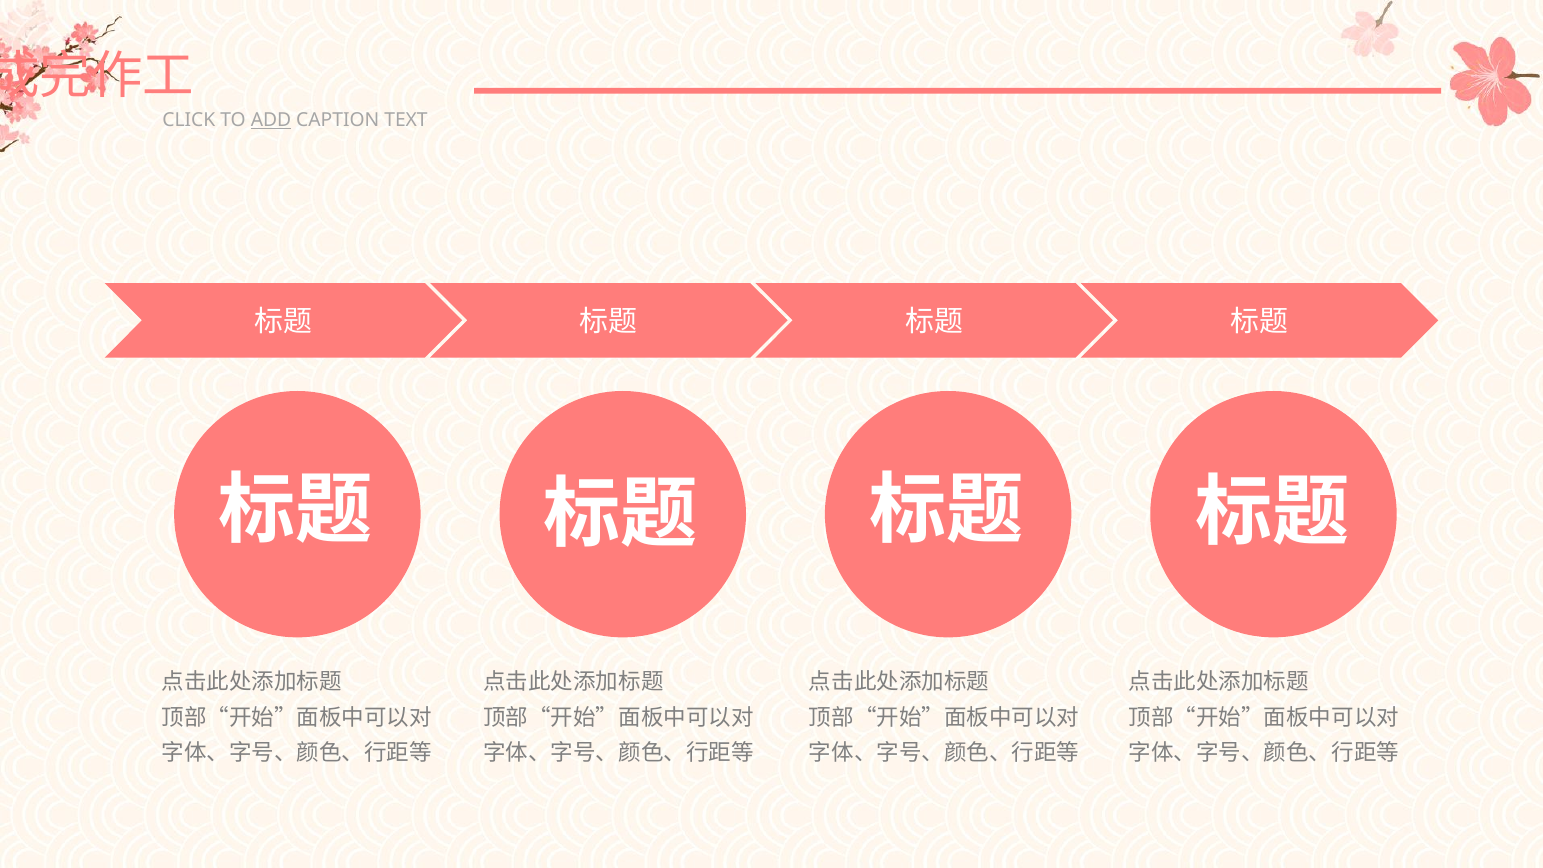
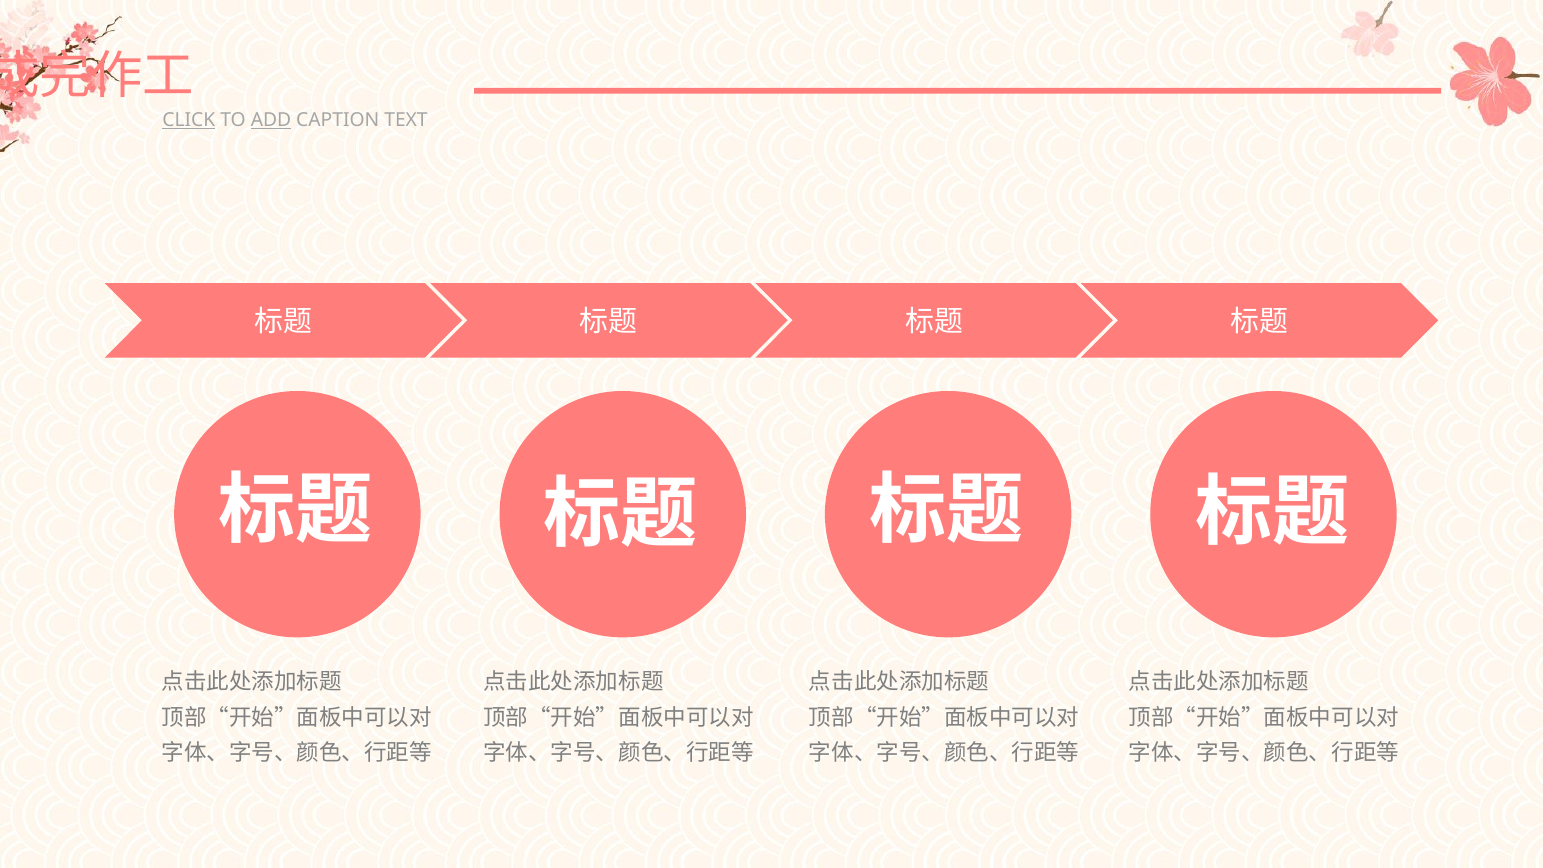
CLICK underline: none -> present (189, 120)
